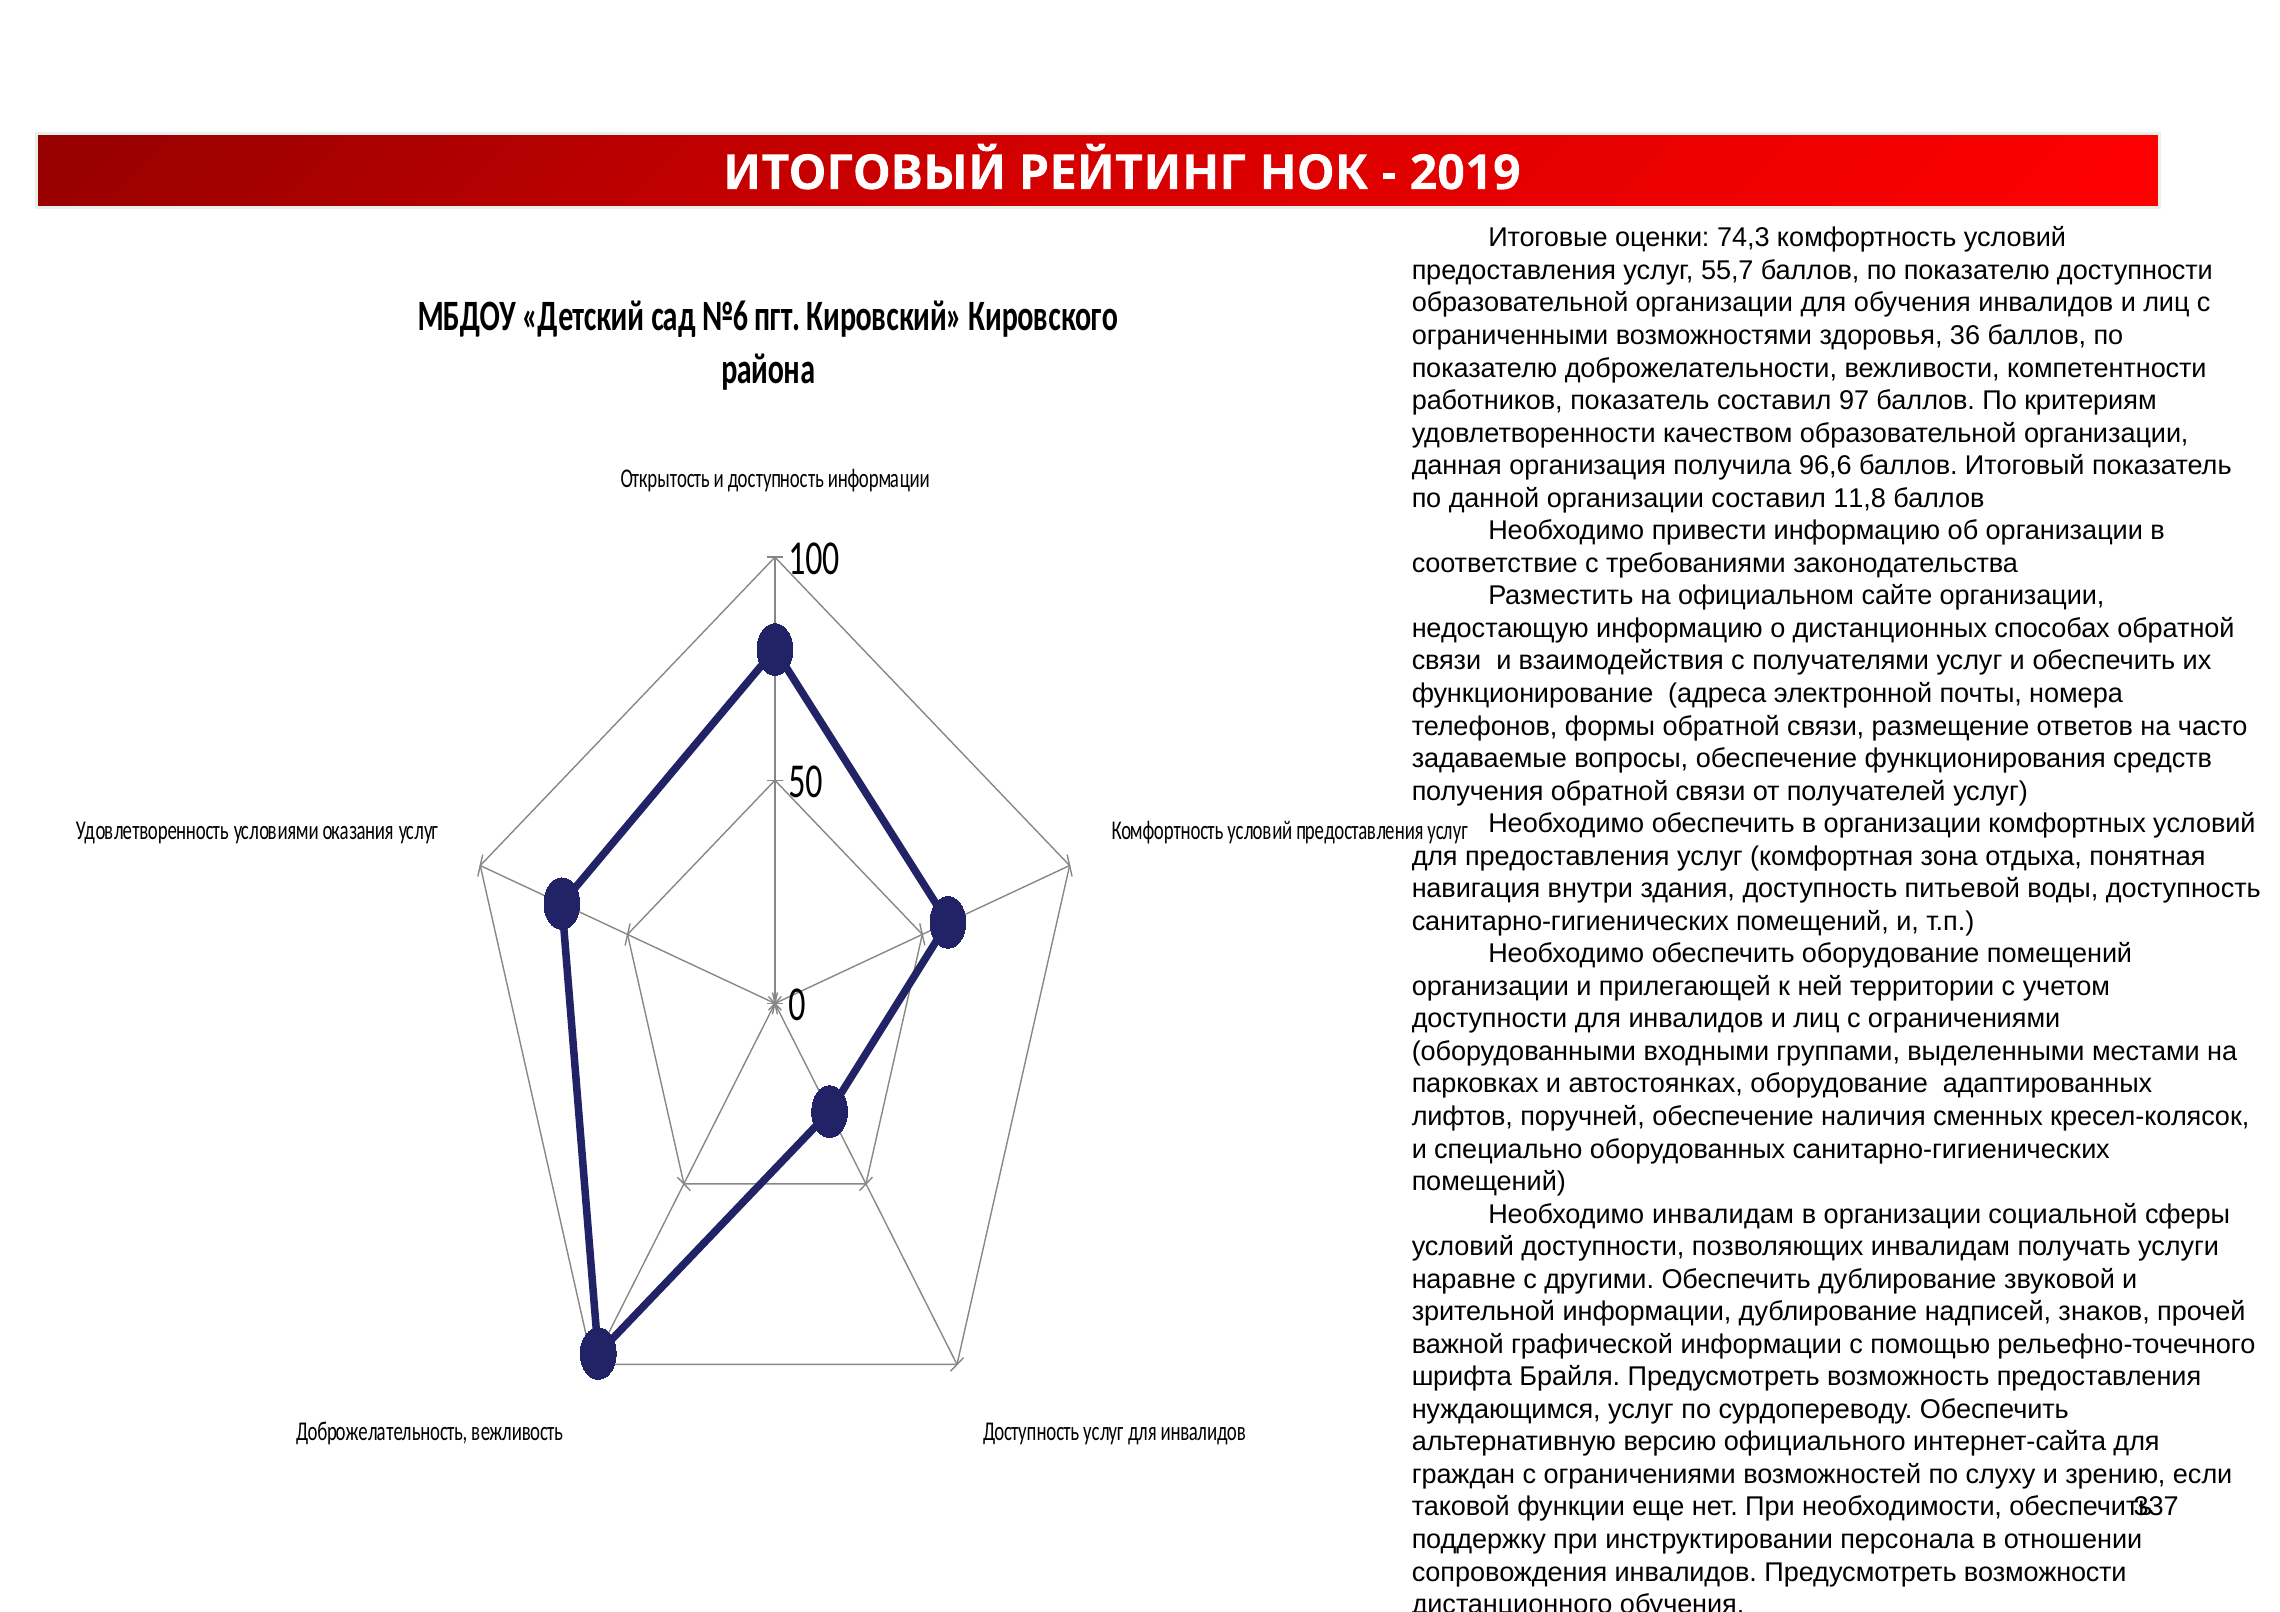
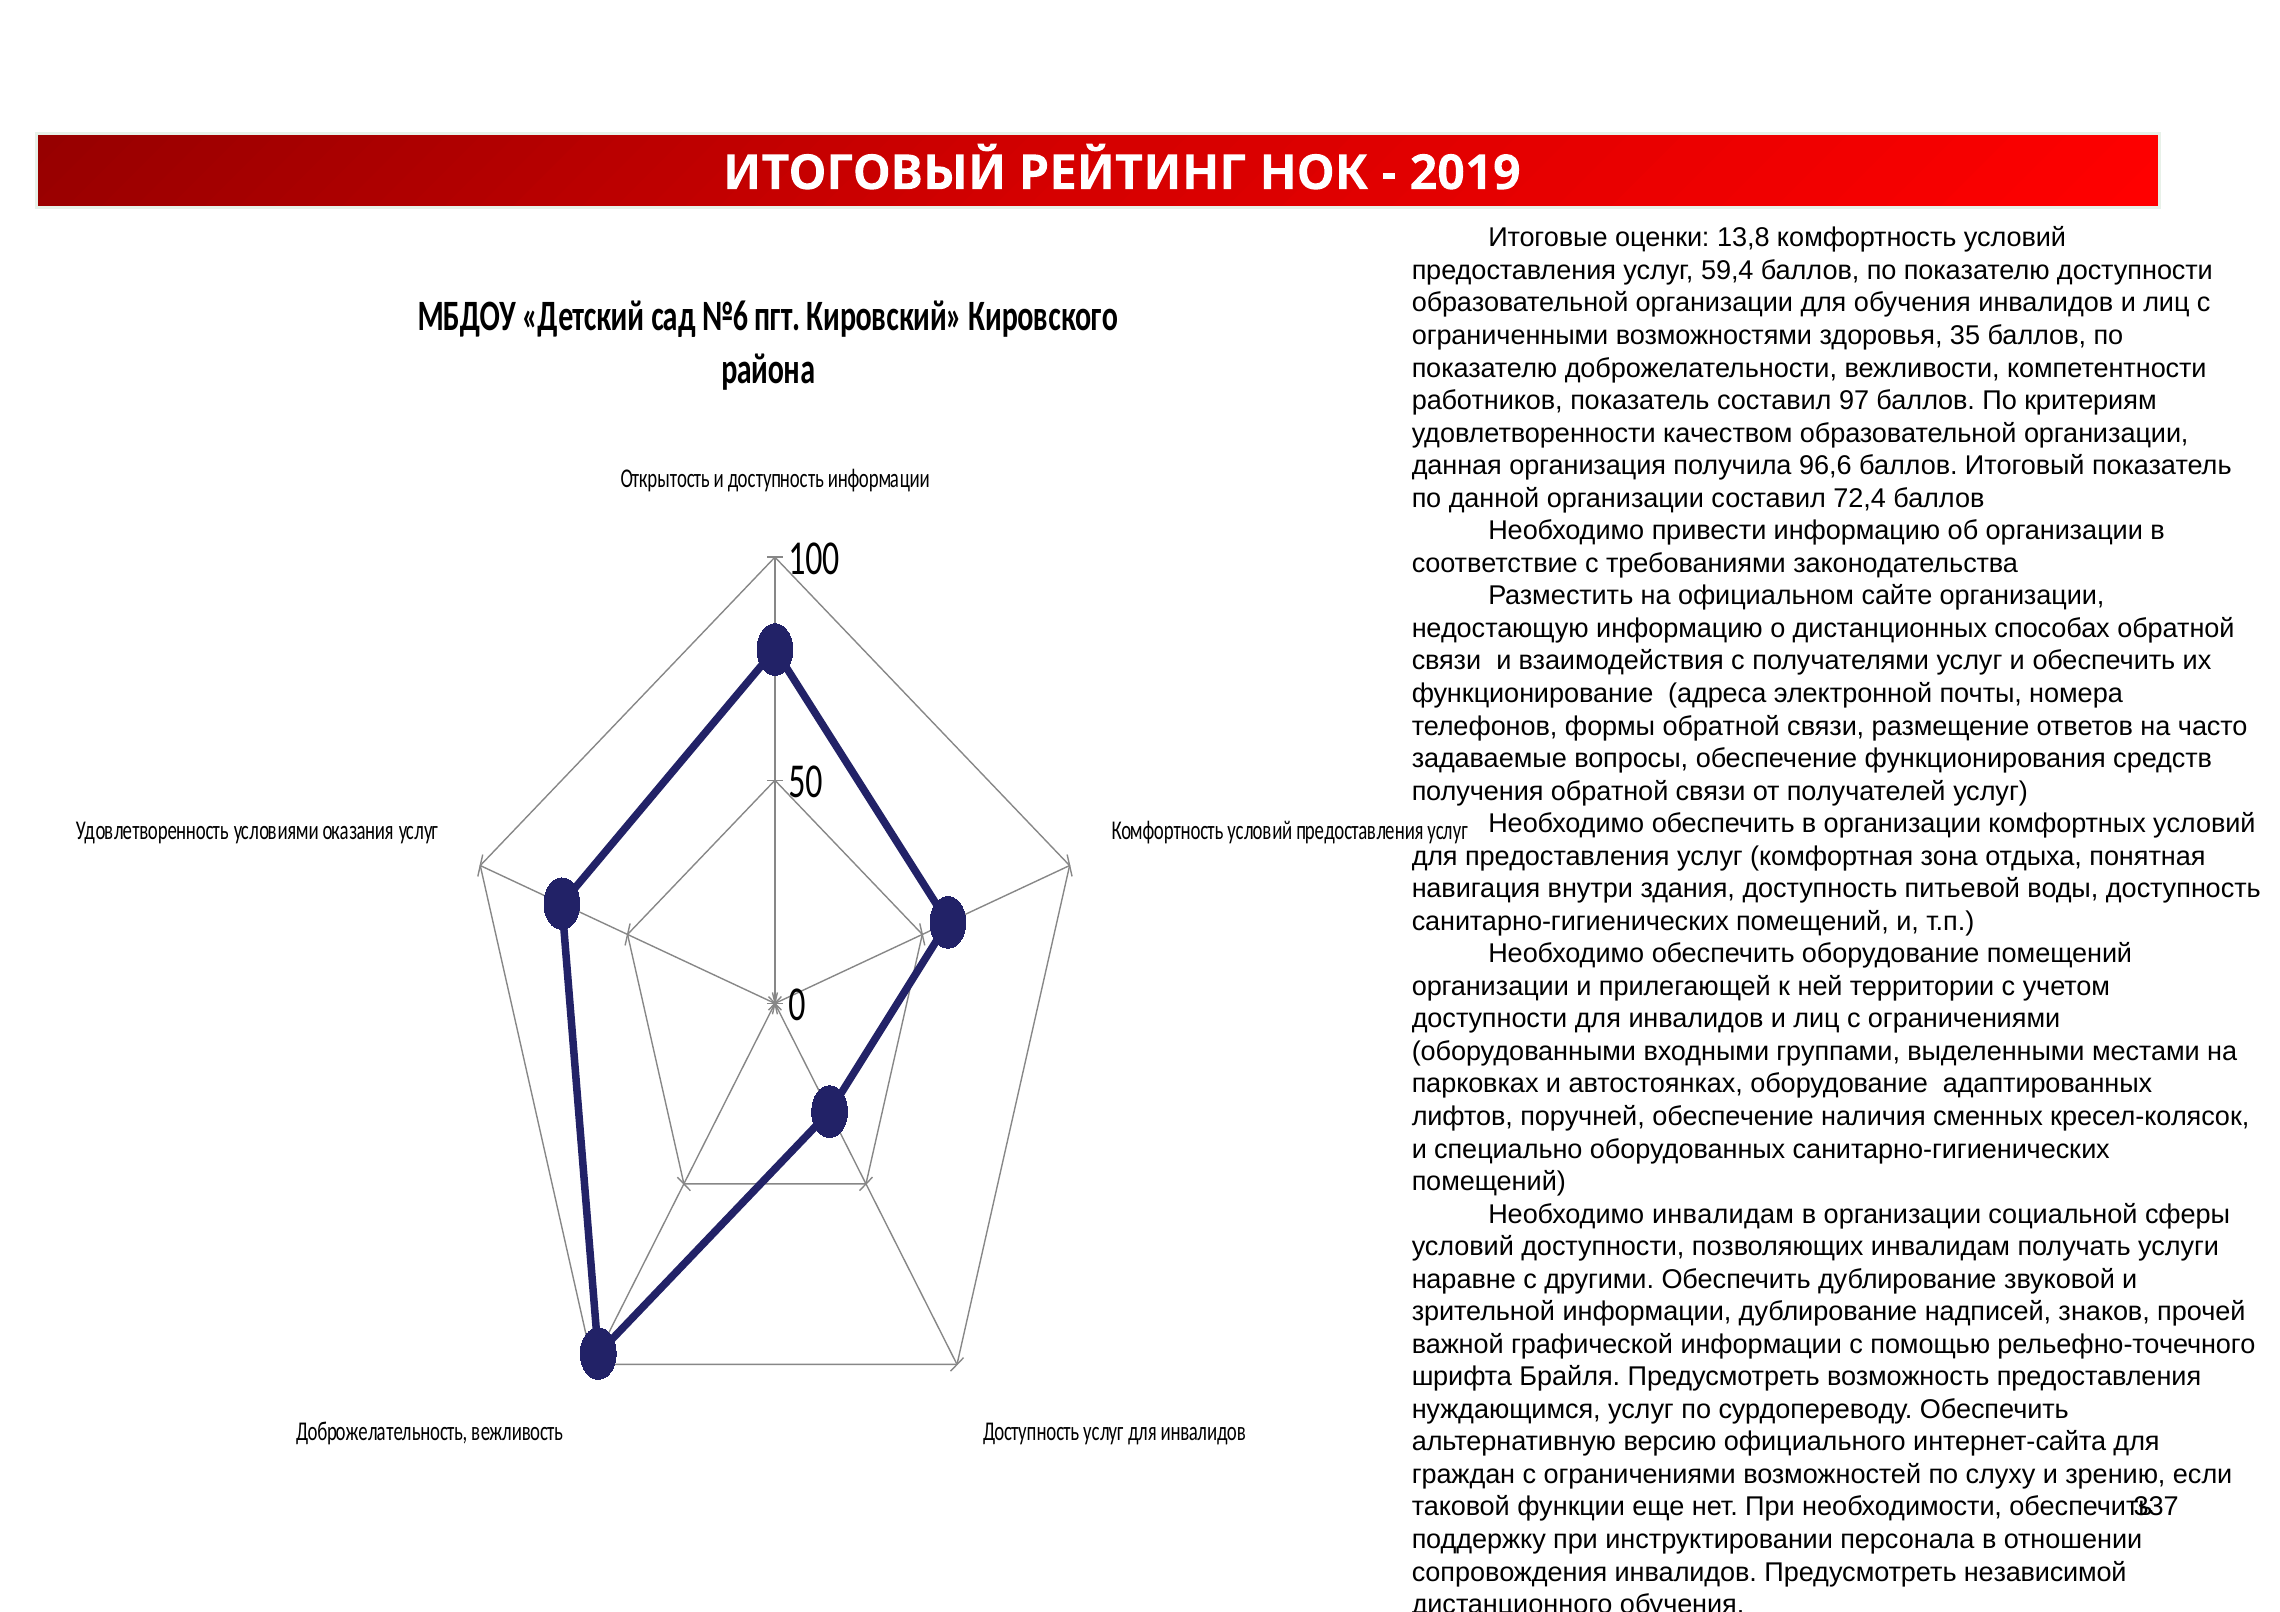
74,3: 74,3 -> 13,8 (1743, 238)
55,7: 55,7 -> 59,4 (1727, 271)
36: 36 -> 35 (1965, 336)
11,8: 11,8 -> 72,4 (1860, 498)
возможности: возможности -> независимой (2045, 1572)
